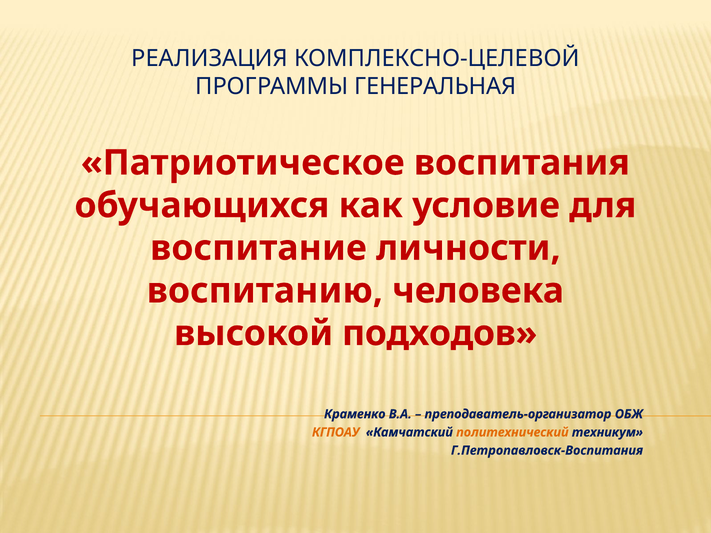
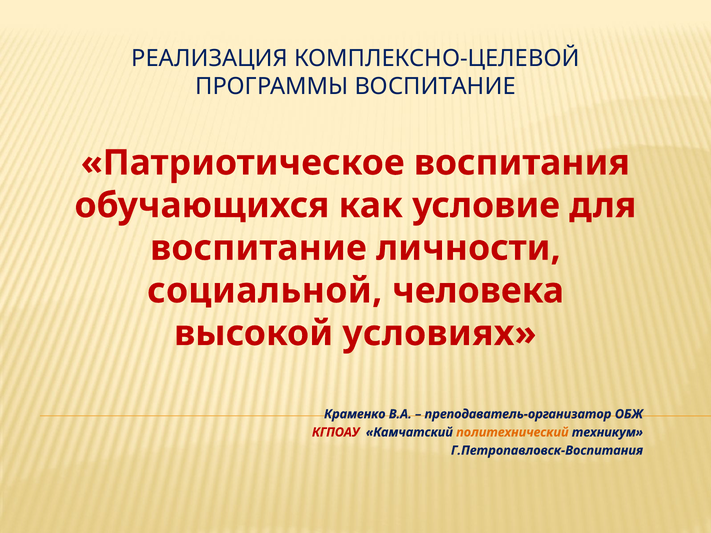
ПРОГРАММЫ ГЕНЕРАЛЬНАЯ: ГЕНЕРАЛЬНАЯ -> ВОСПИТАНИЕ (435, 87)
воспитанию: воспитанию -> социальной (265, 291)
подходов: подходов -> условиях (439, 334)
КГПОАУ colour: orange -> red (336, 432)
